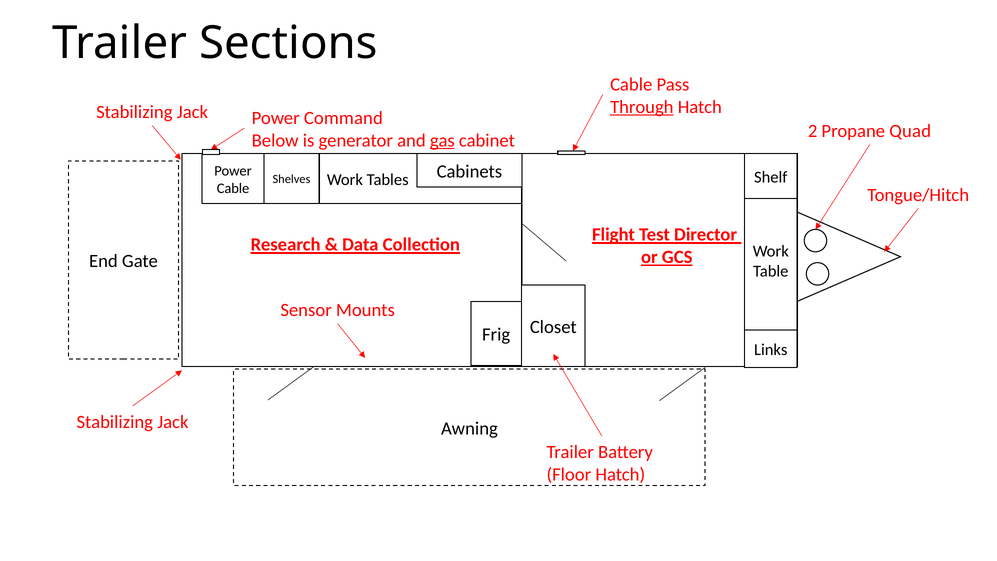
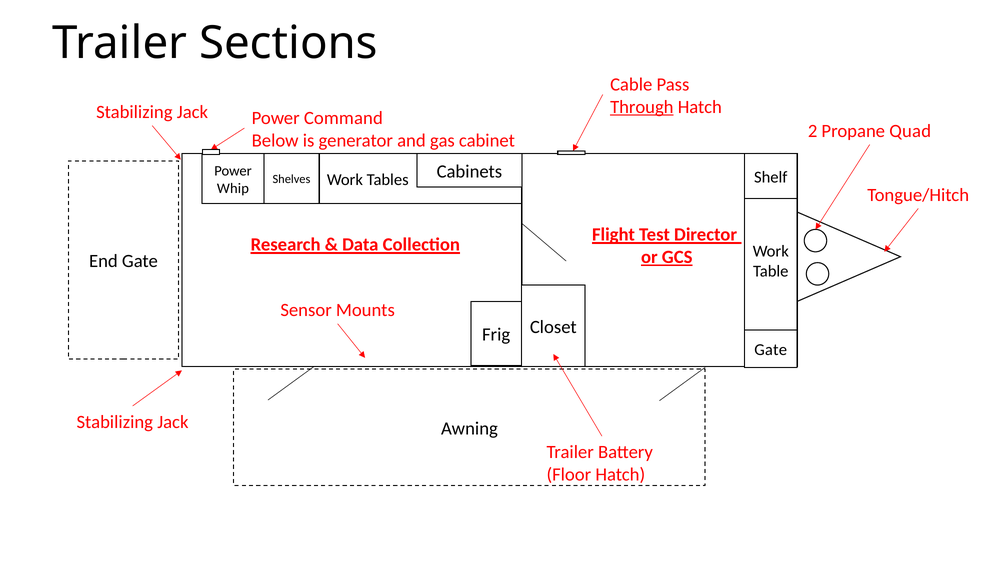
gas underline: present -> none (442, 141)
Cable: Cable -> Whip (233, 188)
Links: Links -> Gate (771, 350)
